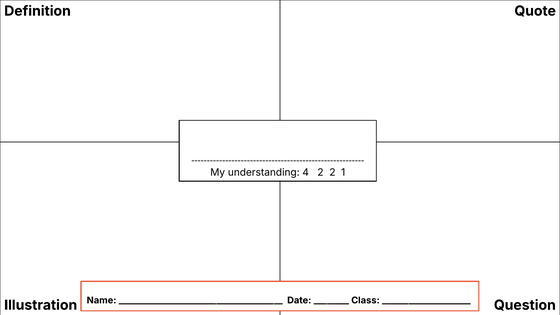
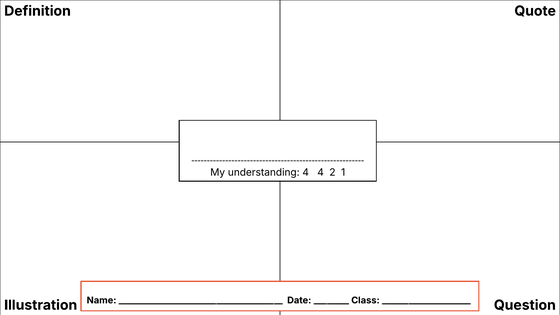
4 2: 2 -> 4 (321, 173)
